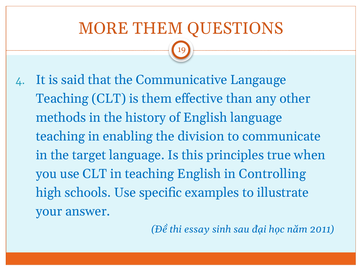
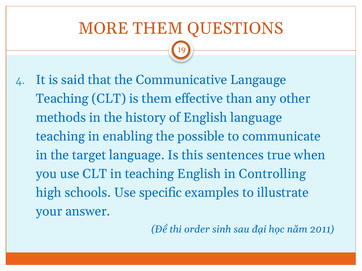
division: division -> possible (201, 136)
principles: principles -> sentences (235, 155)
essay: essay -> order (197, 230)
